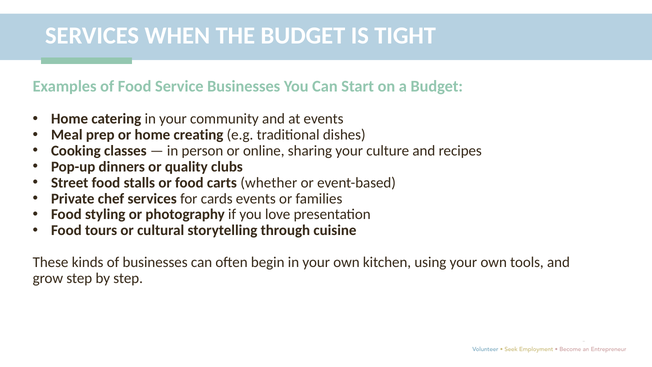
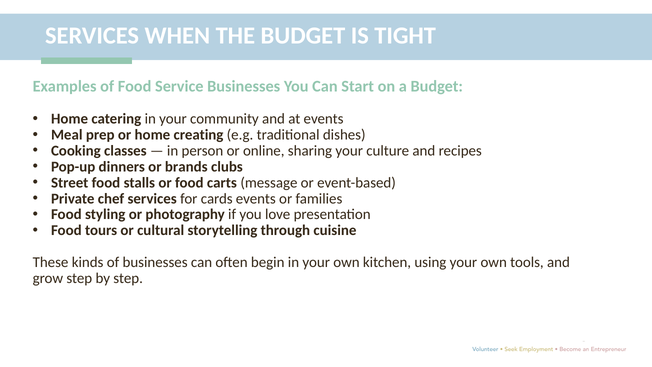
quality: quality -> brands (186, 167)
whether: whether -> message (269, 183)
